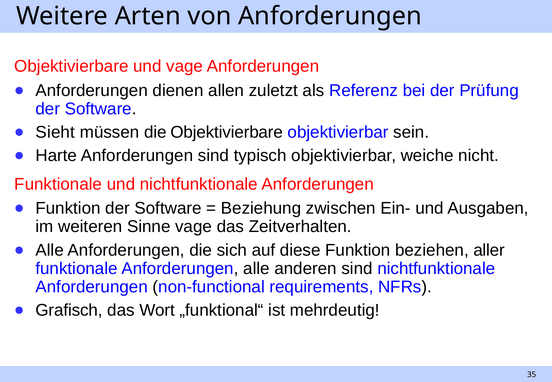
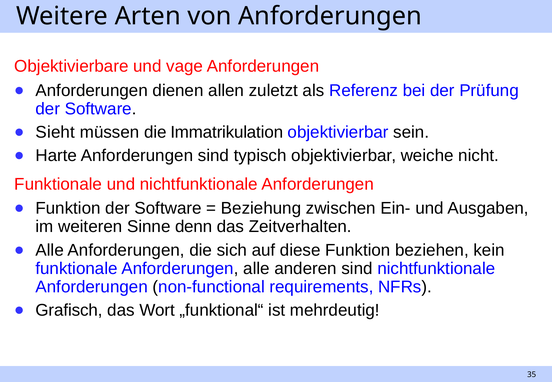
die Objektivierbare: Objektivierbare -> Immatrikulation (227, 132)
Sinne vage: vage -> denn (194, 227)
aller: aller -> kein (489, 250)
